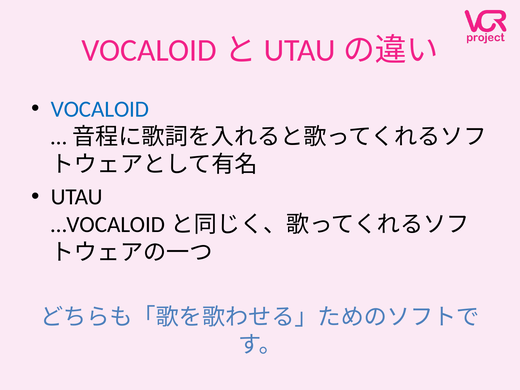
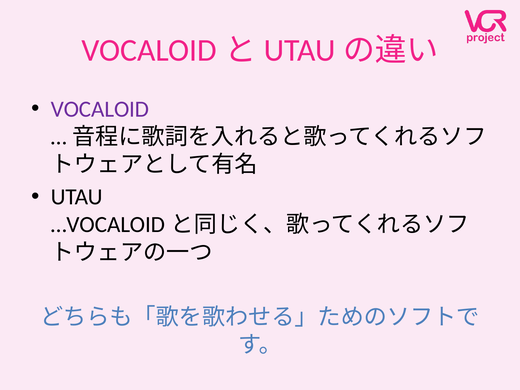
VOCALOID colour: blue -> purple (100, 109)
